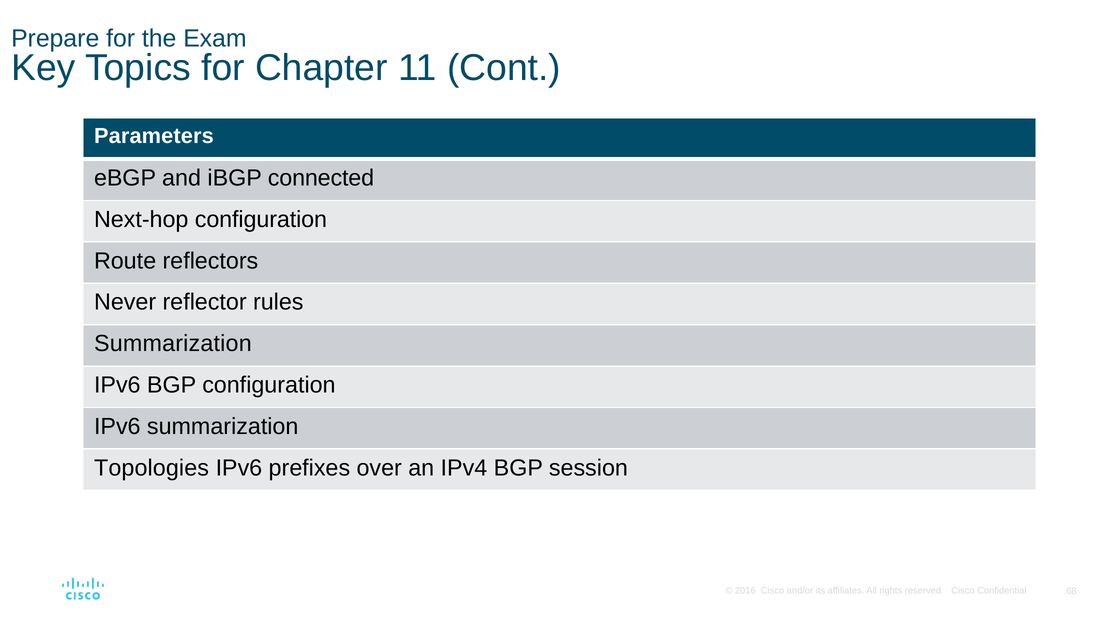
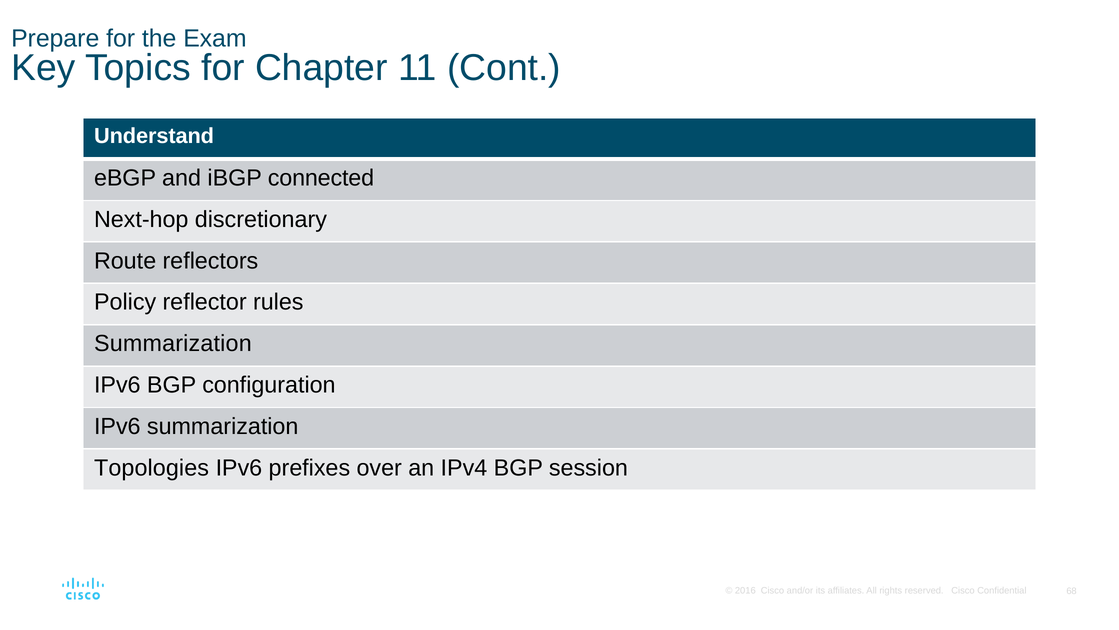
Parameters: Parameters -> Understand (154, 136)
Next-hop configuration: configuration -> discretionary (261, 219)
Never: Never -> Policy (125, 302)
